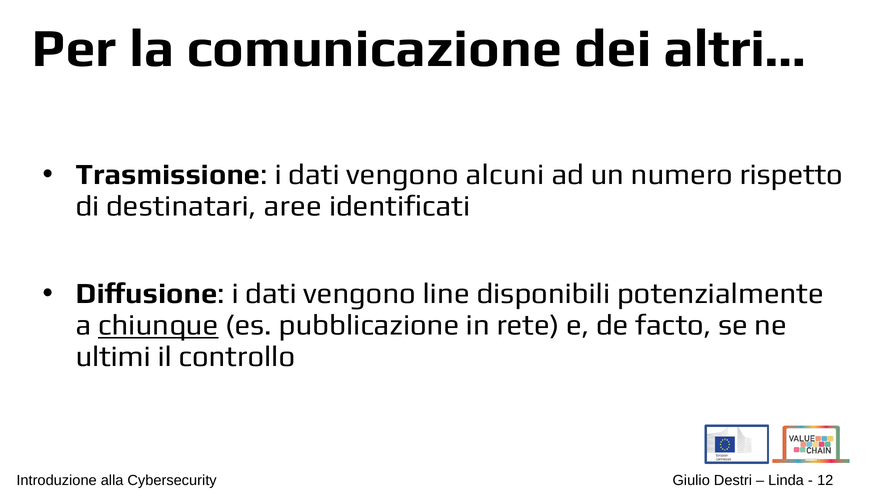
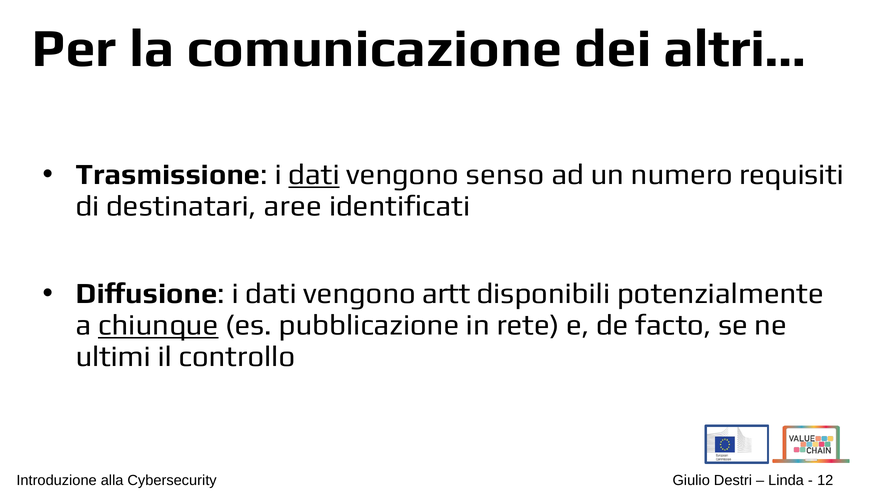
dati underline: none -> present (314, 175)
alcuni: alcuni -> senso (505, 175)
rispetto: rispetto -> requisiti (791, 175)
line: line -> artt (446, 294)
